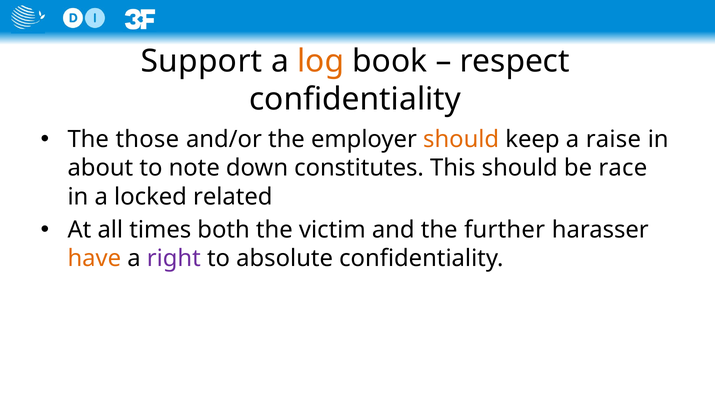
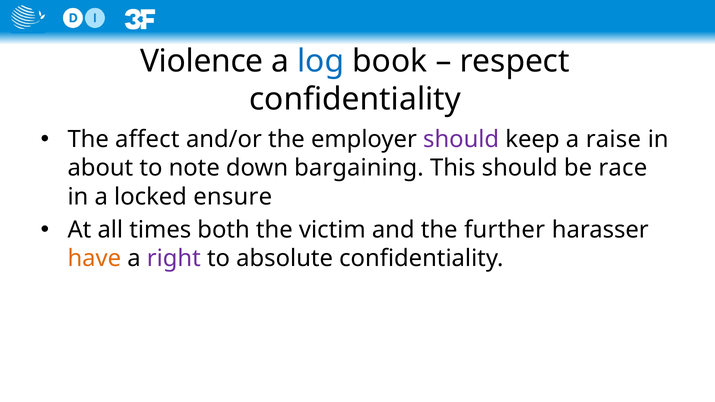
Support: Support -> Violence (202, 61)
log colour: orange -> blue (321, 61)
those: those -> affect (147, 140)
should colour: orange -> purple (461, 140)
constitutes: constitutes -> bargaining (359, 168)
related: related -> ensure (233, 197)
